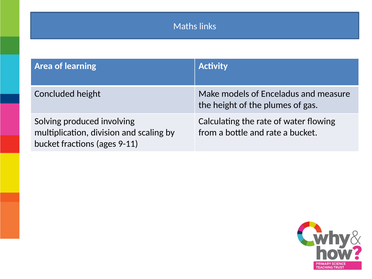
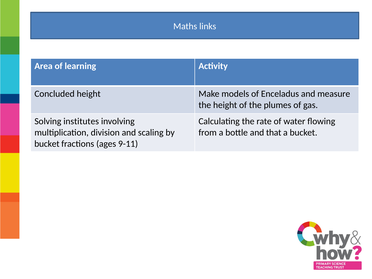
produced: produced -> institutes (81, 121)
and rate: rate -> that (274, 133)
